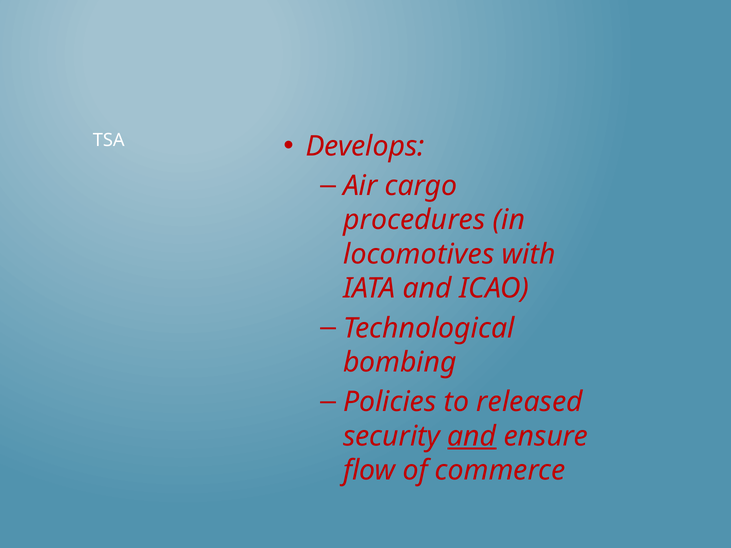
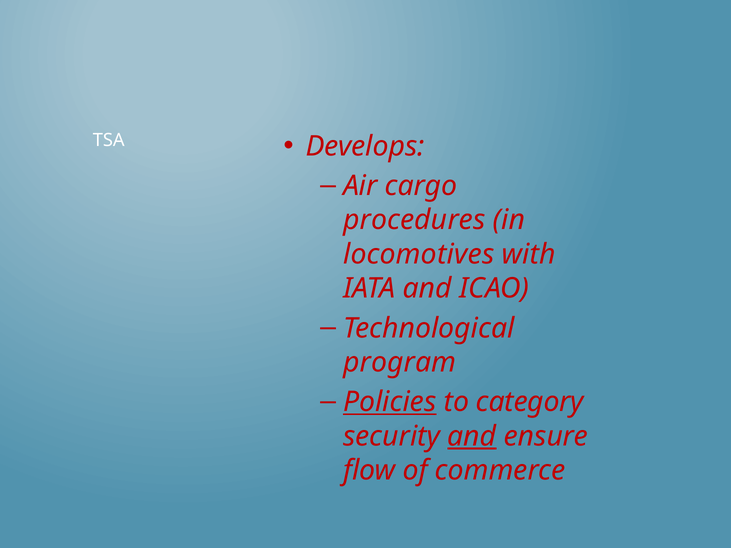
bombing: bombing -> program (400, 362)
Policies underline: none -> present (390, 402)
released: released -> category (530, 402)
